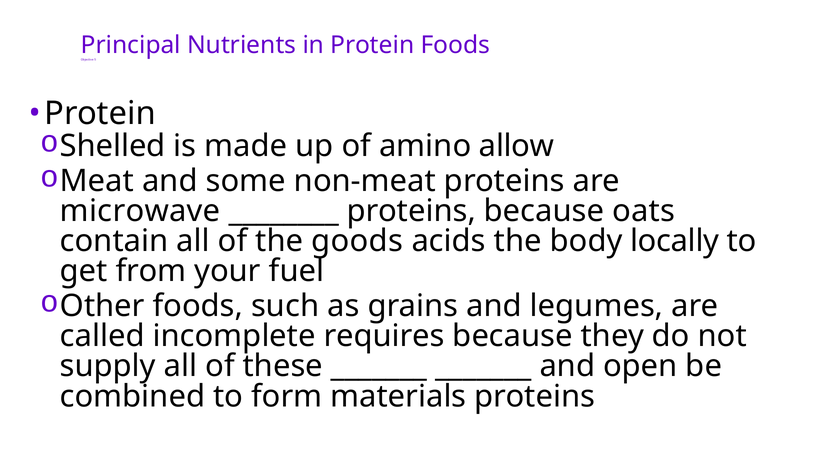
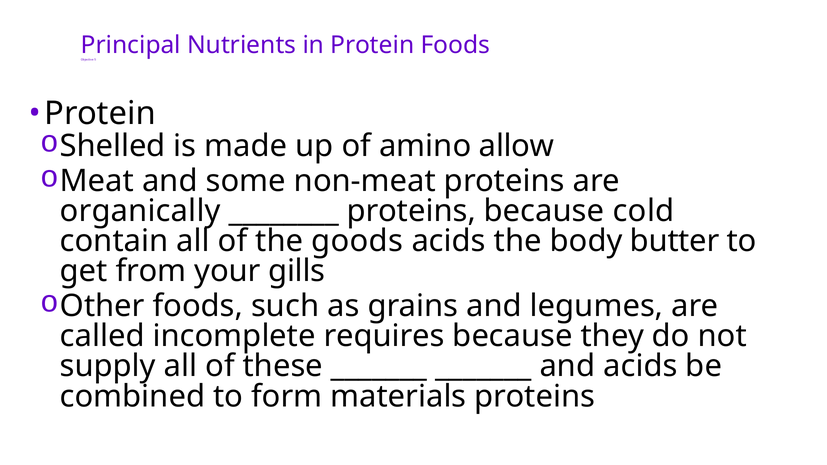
microwave: microwave -> organically (140, 211)
oats: oats -> cold (644, 211)
locally: locally -> butter (675, 241)
fuel: fuel -> gills (297, 271)
and open: open -> acids (640, 366)
